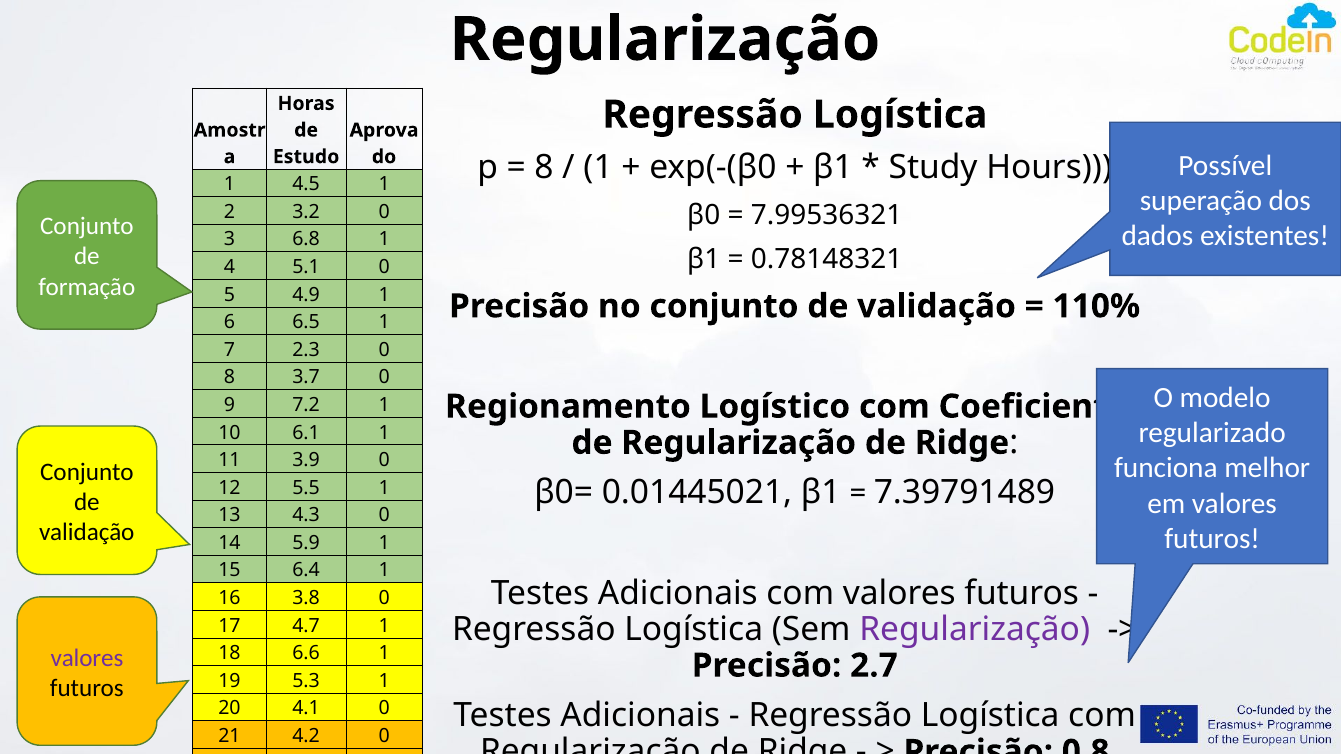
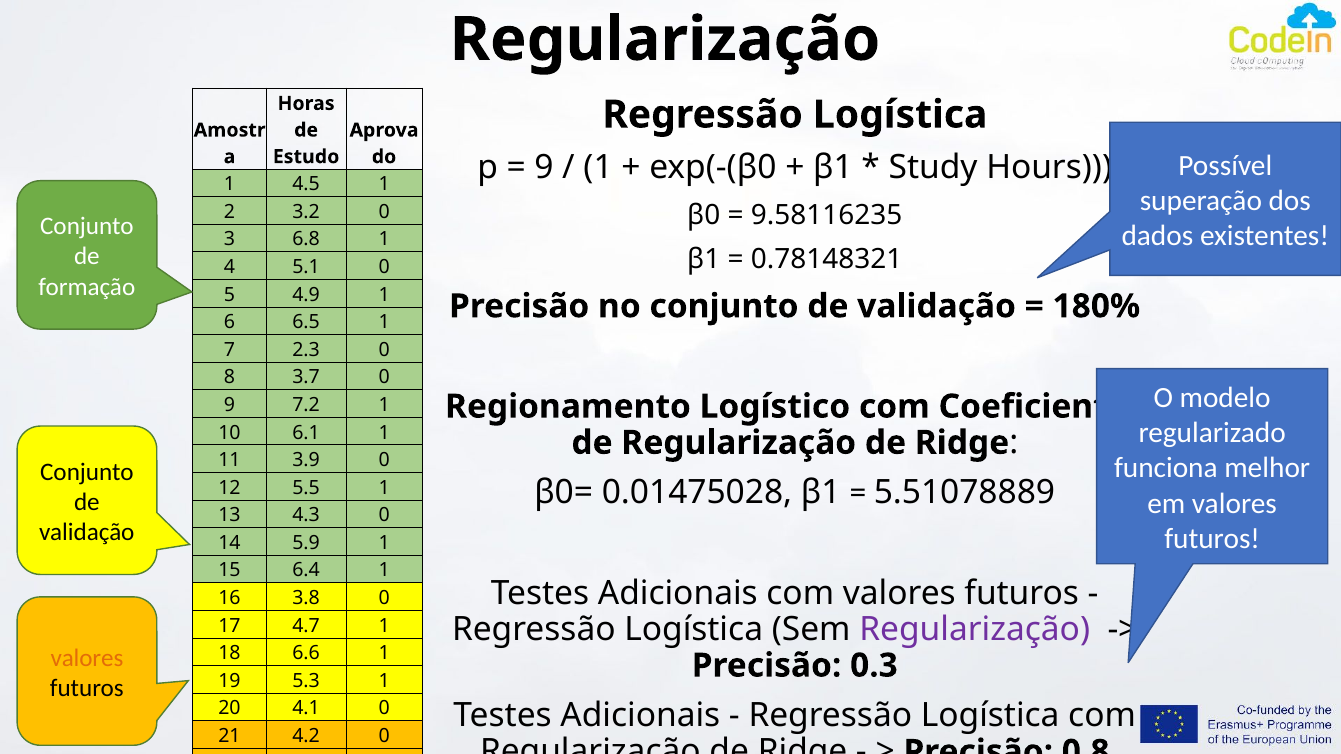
8: 8 -> 9 (544, 168)
7.99536321: 7.99536321 -> 9.58116235 (827, 215)
110%: 110% -> 180% (1096, 306)
0.01445021: 0.01445021 -> 0.01475028 (697, 493)
7.39791489: 7.39791489 -> 5.51078889 (964, 493)
valores colour: purple -> orange (87, 658)
2.7: 2.7 -> 0.3 (874, 666)
